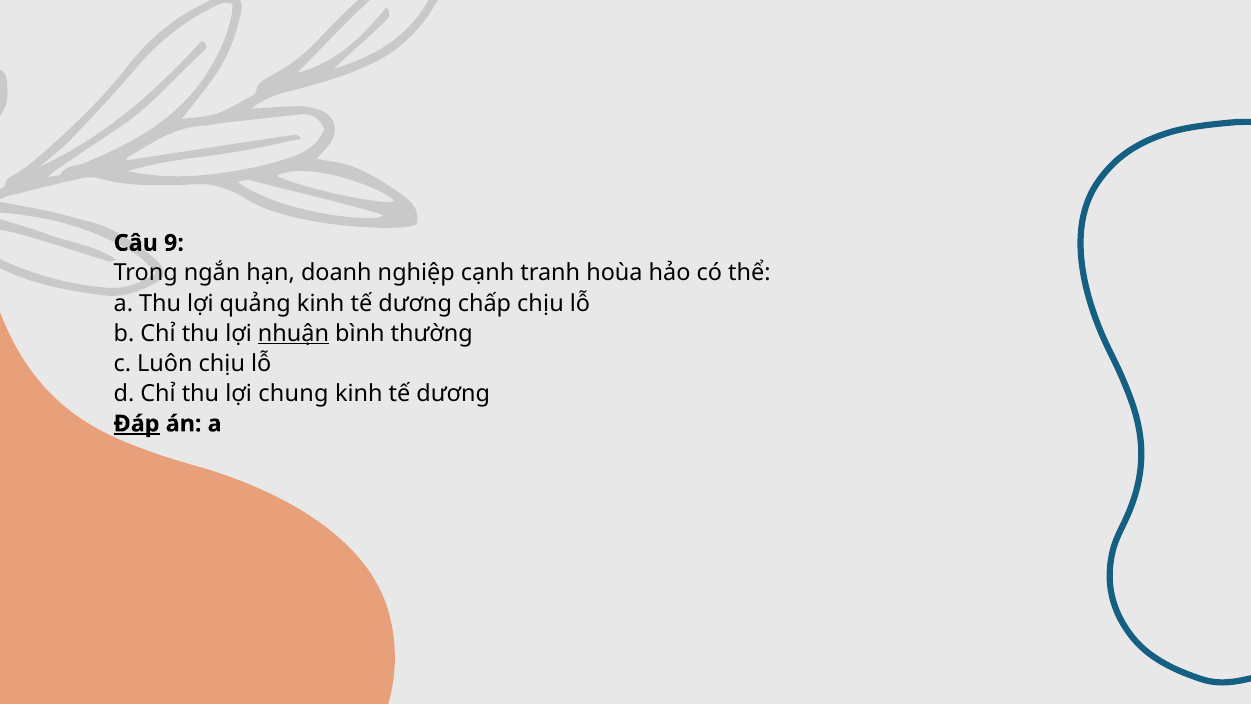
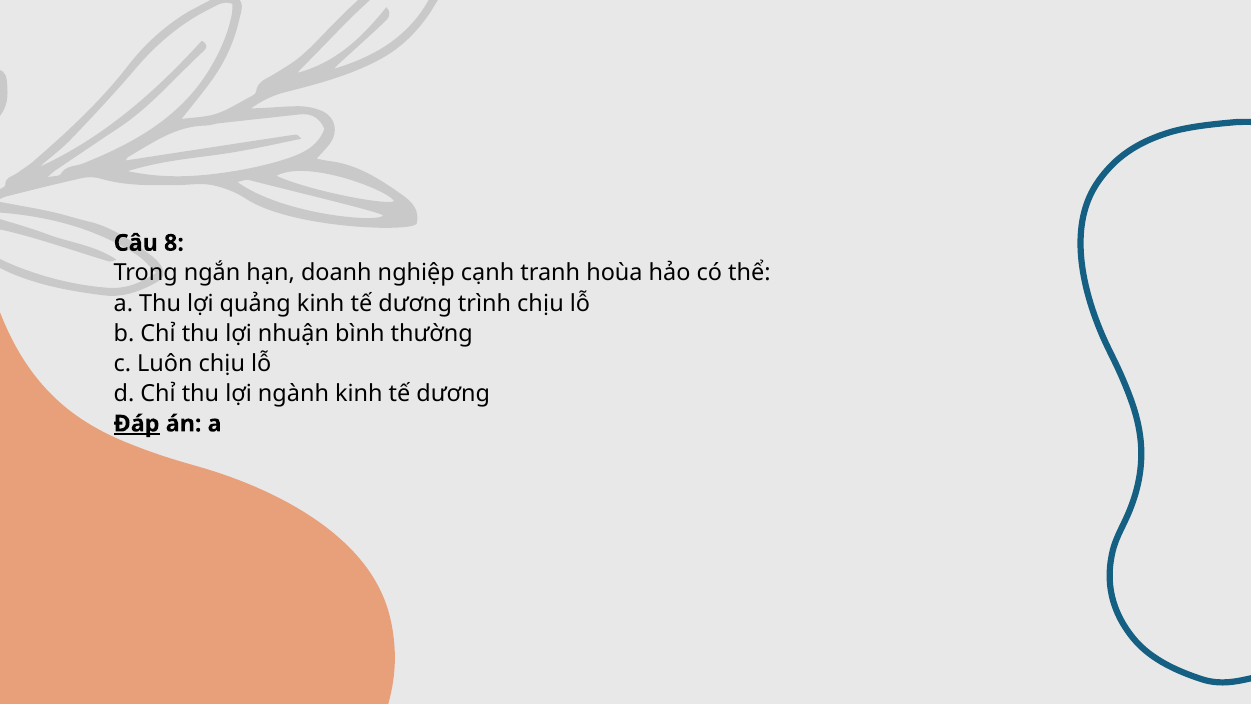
9: 9 -> 8 (174, 243)
chấp: chấp -> trình (485, 303)
nhuận underline: present -> none (294, 333)
chung: chung -> ngành (294, 393)
